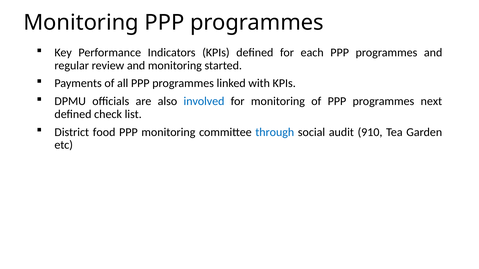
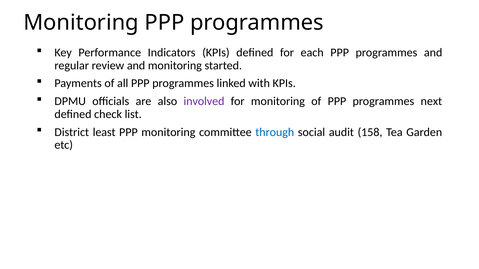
involved colour: blue -> purple (204, 101)
food: food -> least (104, 132)
910: 910 -> 158 (370, 132)
